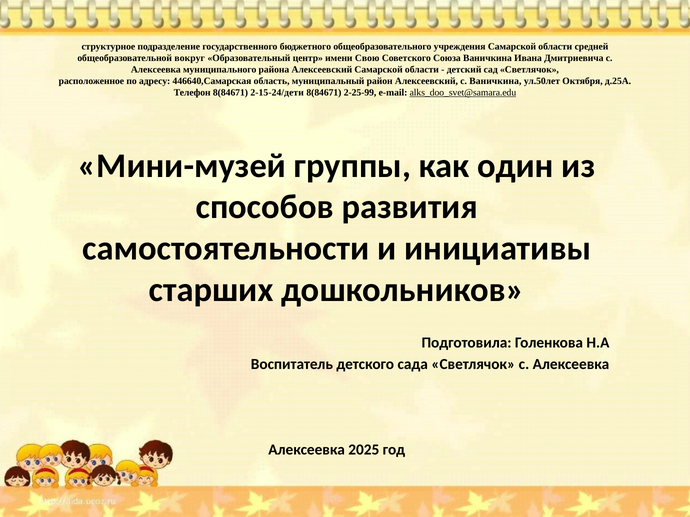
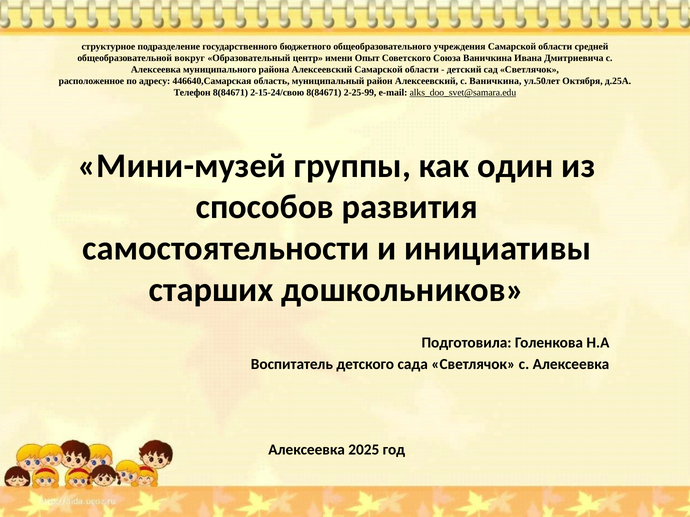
Свою: Свою -> Опыт (367, 58)
2-15-24/дети: 2-15-24/дети -> 2-15-24/свою (277, 93)
